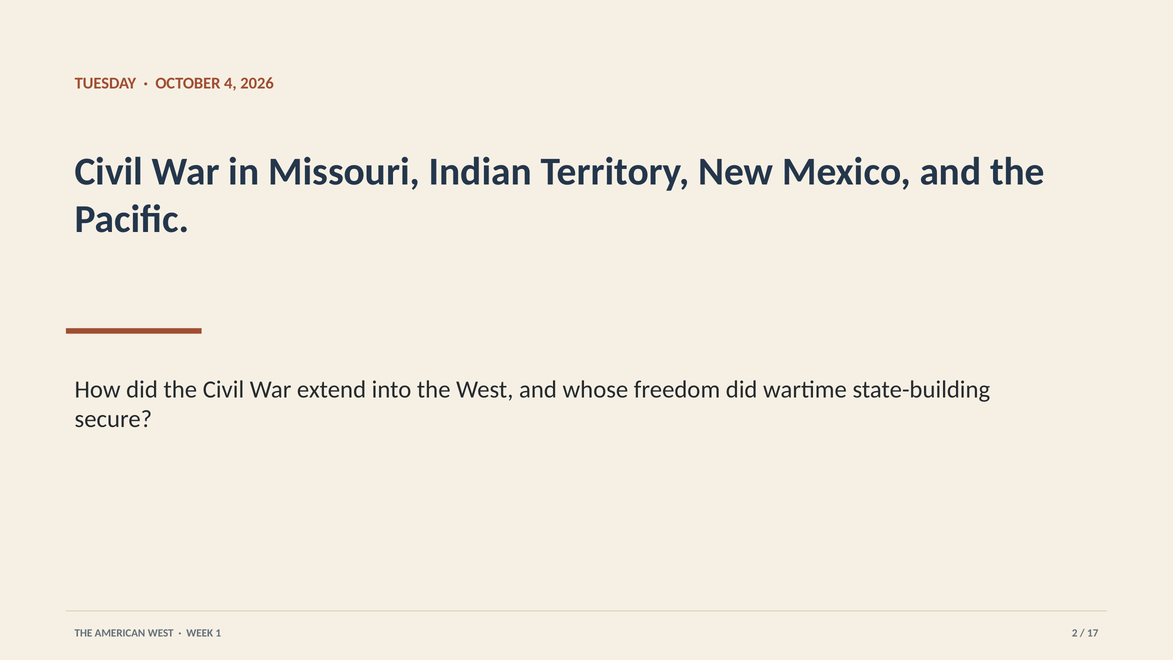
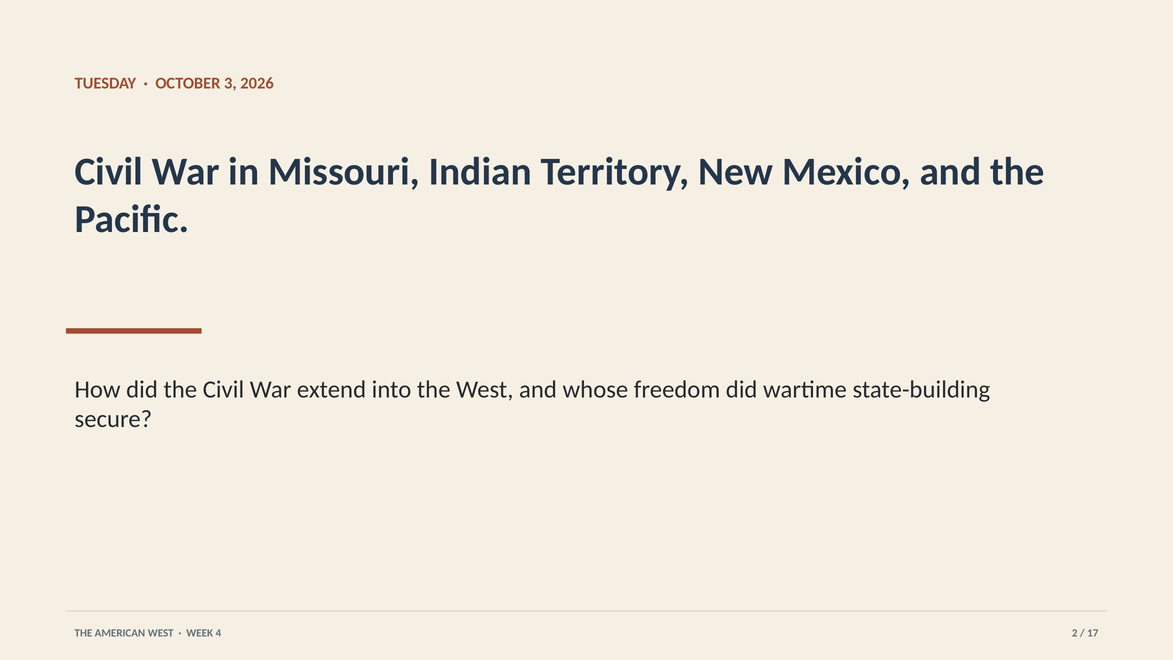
4: 4 -> 3 (230, 83)
1: 1 -> 4 (218, 633)
